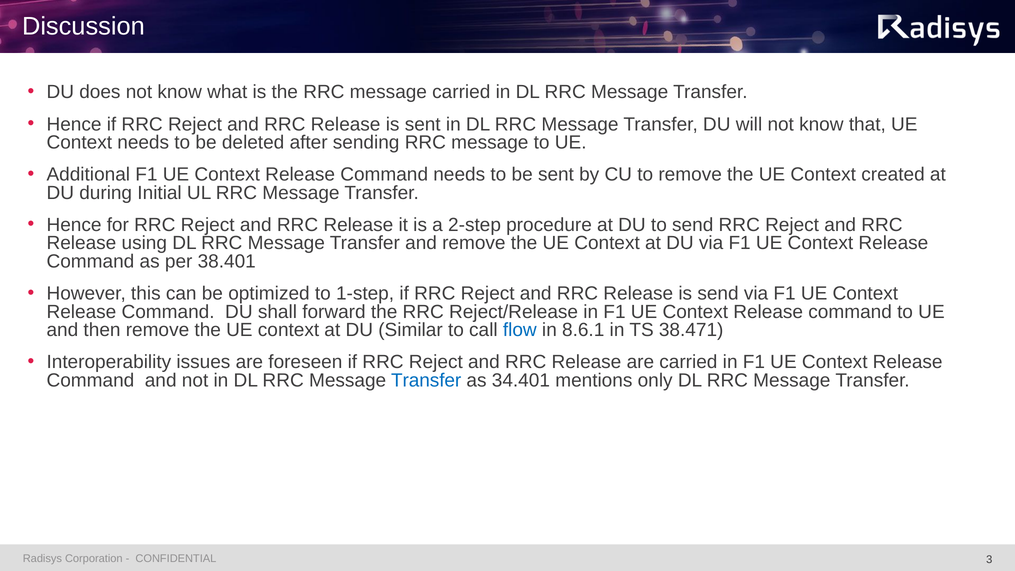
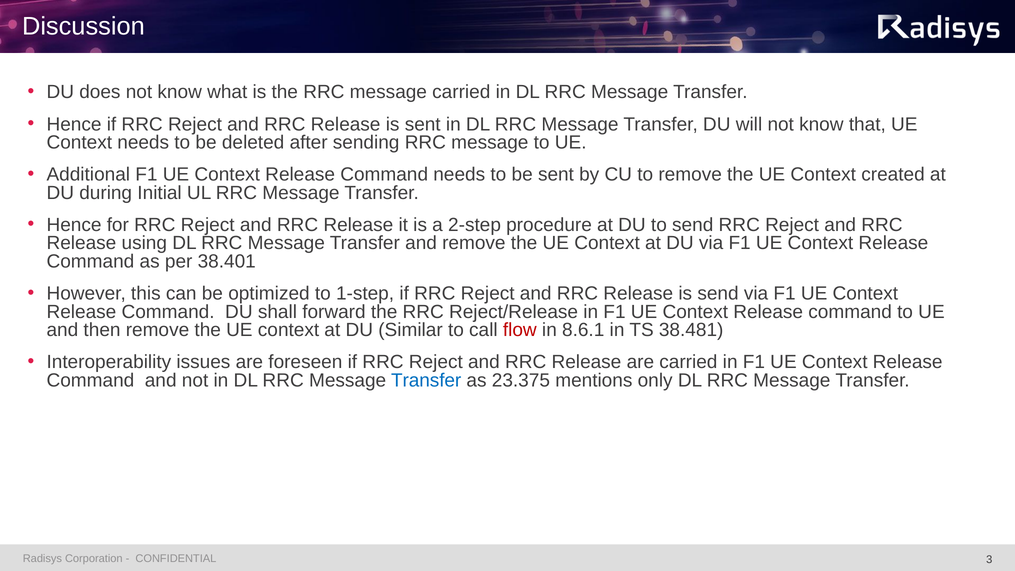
flow colour: blue -> red (520, 330)
38.471: 38.471 -> 38.481 (691, 330)
34.401: 34.401 -> 23.375 (521, 380)
